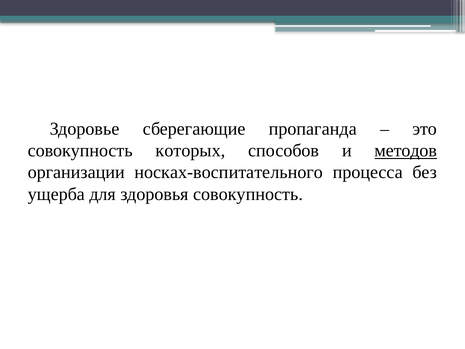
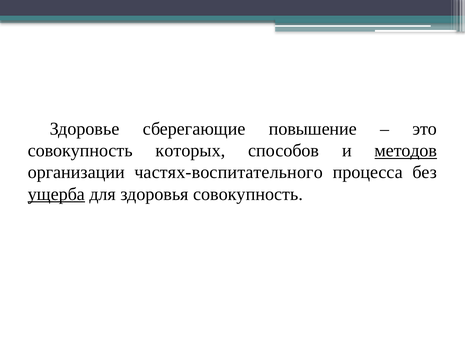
пропаганда: пропаганда -> повышение (313, 129)
носках-воспитательного: носках-воспитательного -> частях-воспитательного (229, 172)
ущерба underline: none -> present (56, 194)
